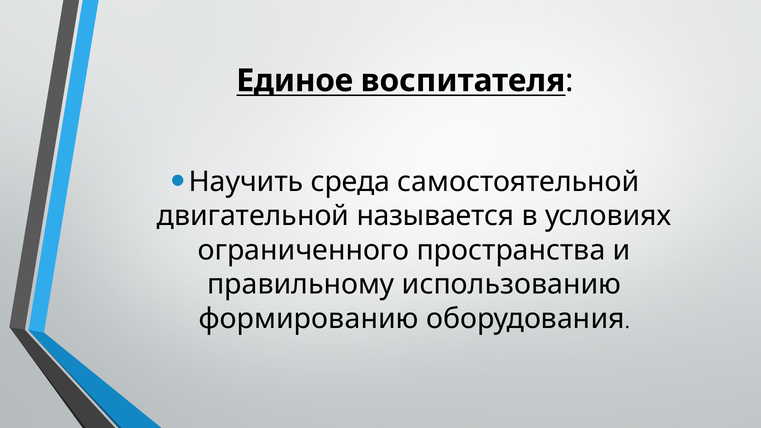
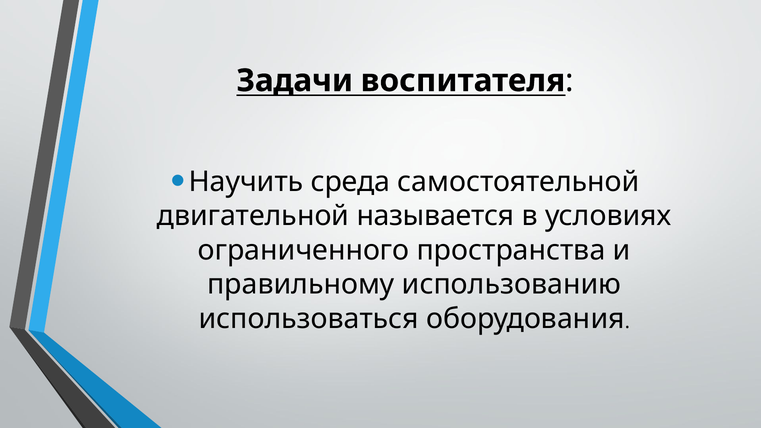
Единое: Единое -> Задачи (295, 81)
формированию: формированию -> использоваться (309, 319)
